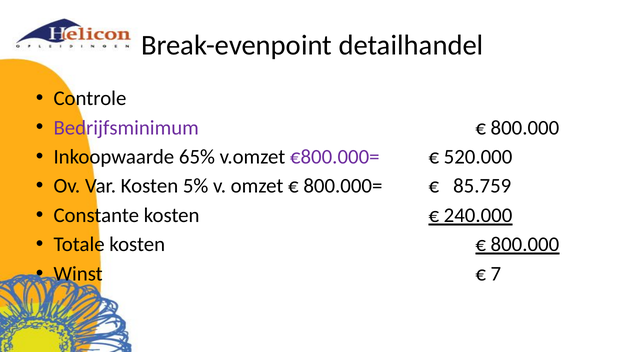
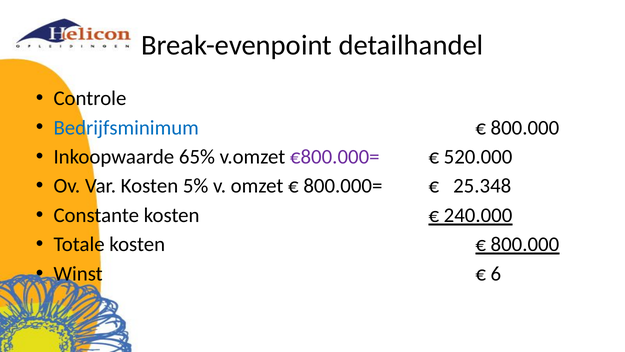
Bedrijfsminimum colour: purple -> blue (126, 128)
85.759: 85.759 -> 25.348 (482, 186)
7: 7 -> 6 (496, 273)
